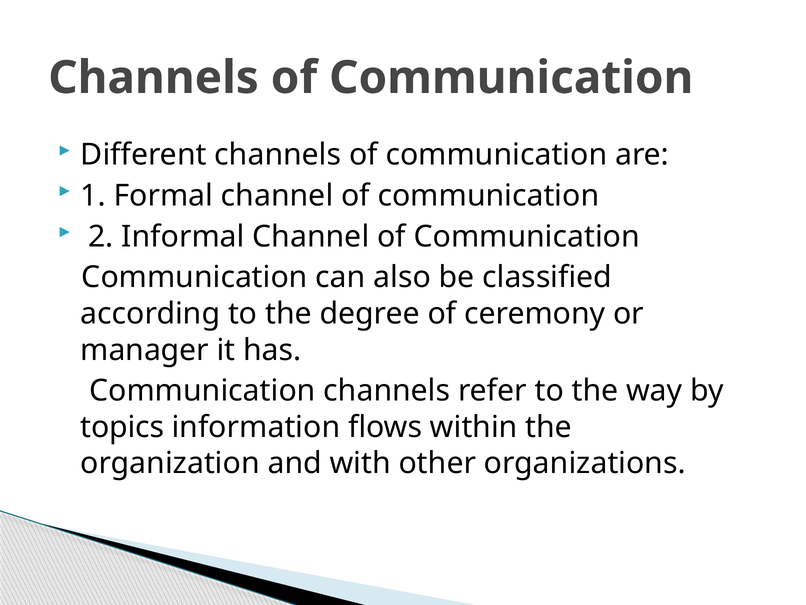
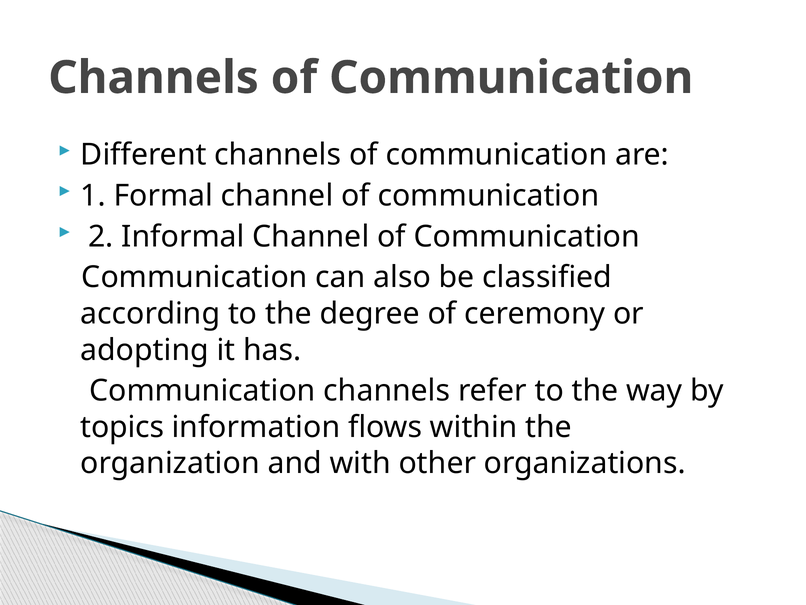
manager: manager -> adopting (145, 350)
